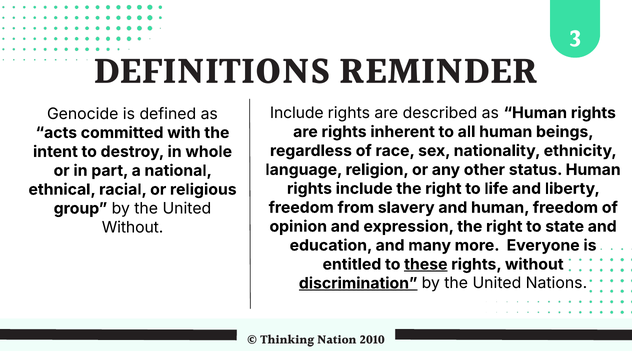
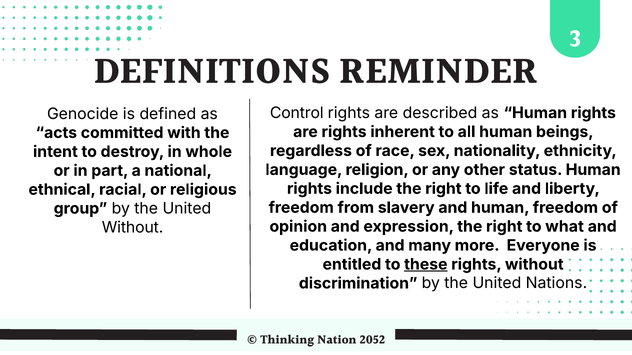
Include: Include -> Control (297, 113)
state: state -> what (565, 227)
discrimination underline: present -> none (358, 284)
2010: 2010 -> 2052 (372, 341)
